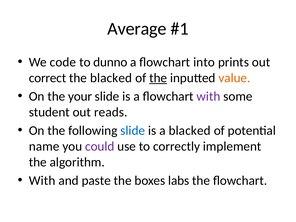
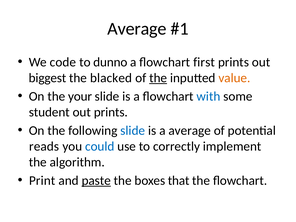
into: into -> first (204, 62)
correct: correct -> biggest (48, 78)
with colour: purple -> blue (208, 96)
out reads: reads -> prints (111, 112)
a blacked: blacked -> average (190, 131)
name: name -> reads (44, 146)
could colour: purple -> blue (100, 146)
With: With -> Print (42, 181)
paste underline: none -> present (96, 181)
labs: labs -> that (179, 181)
